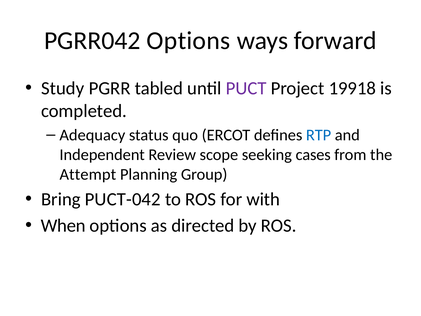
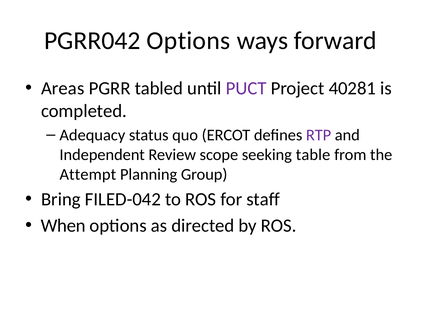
Study: Study -> Areas (63, 88)
19918: 19918 -> 40281 (352, 88)
RTP colour: blue -> purple (319, 135)
cases: cases -> table (313, 155)
PUCT-042: PUCT-042 -> FILED-042 (123, 199)
with: with -> staff (263, 199)
